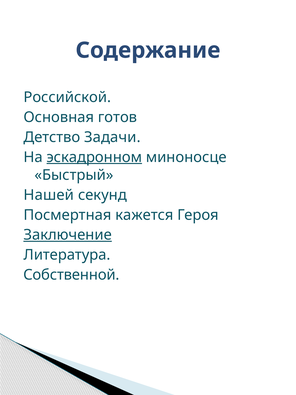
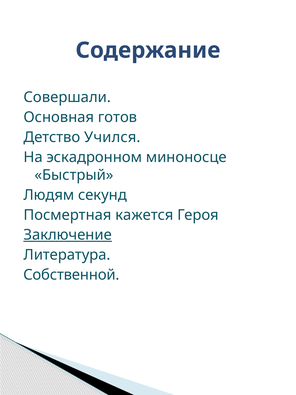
Российской: Российской -> Совершали (67, 97)
Задачи: Задачи -> Учился (112, 137)
эскадронном underline: present -> none (94, 157)
Нашей: Нашей -> Людям (49, 195)
